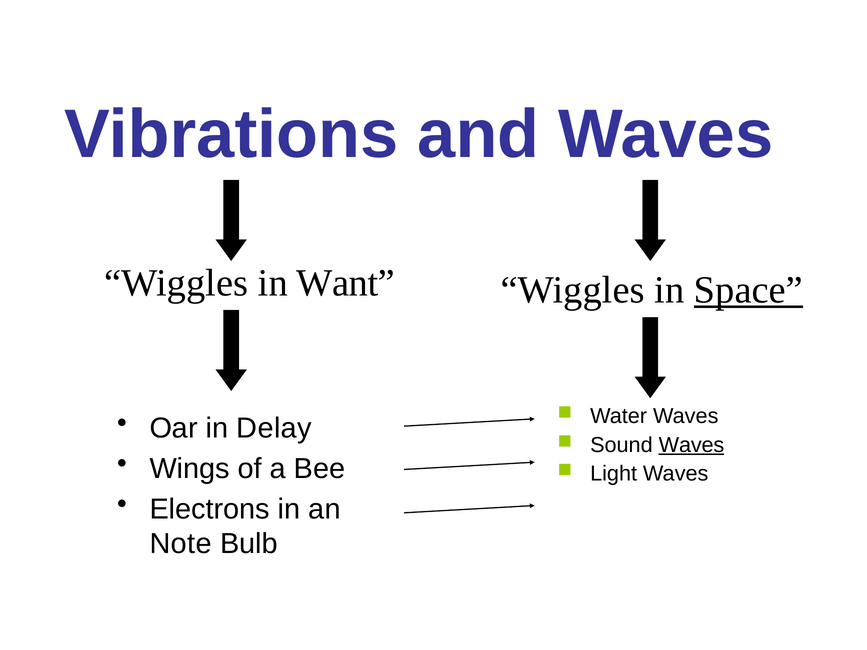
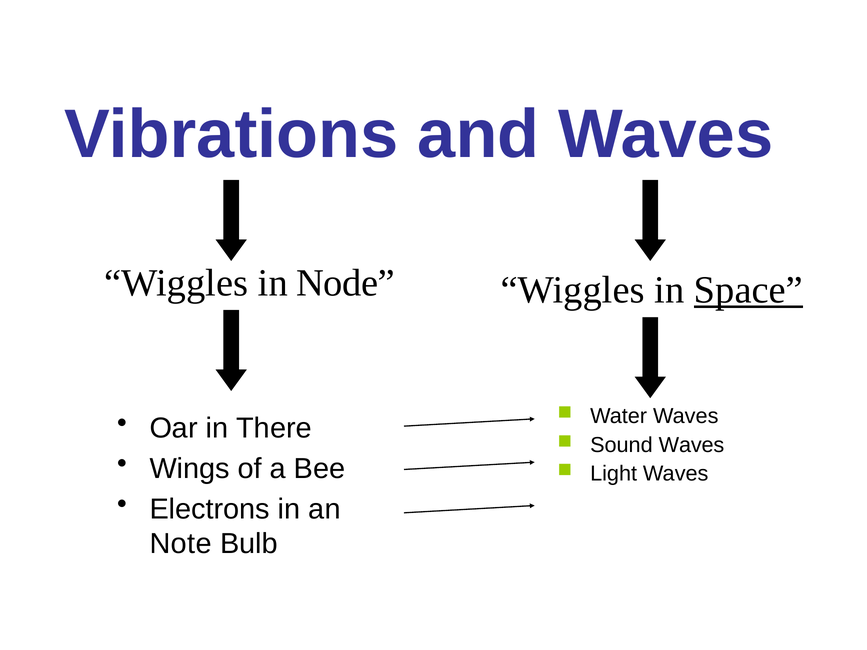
Want: Want -> Node (346, 283)
Delay: Delay -> There (274, 428)
Waves underline: present -> none (692, 445)
